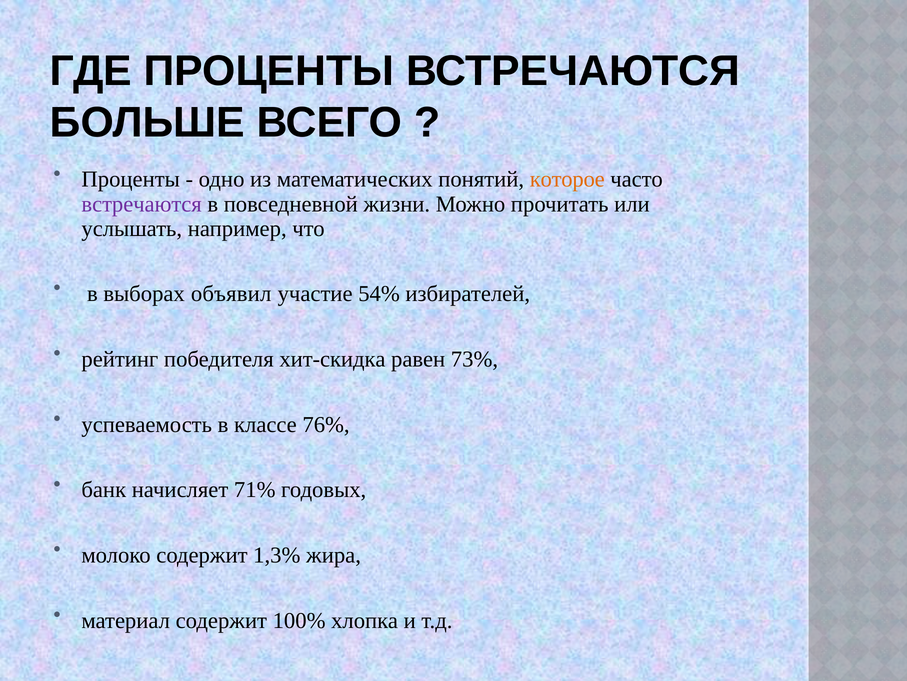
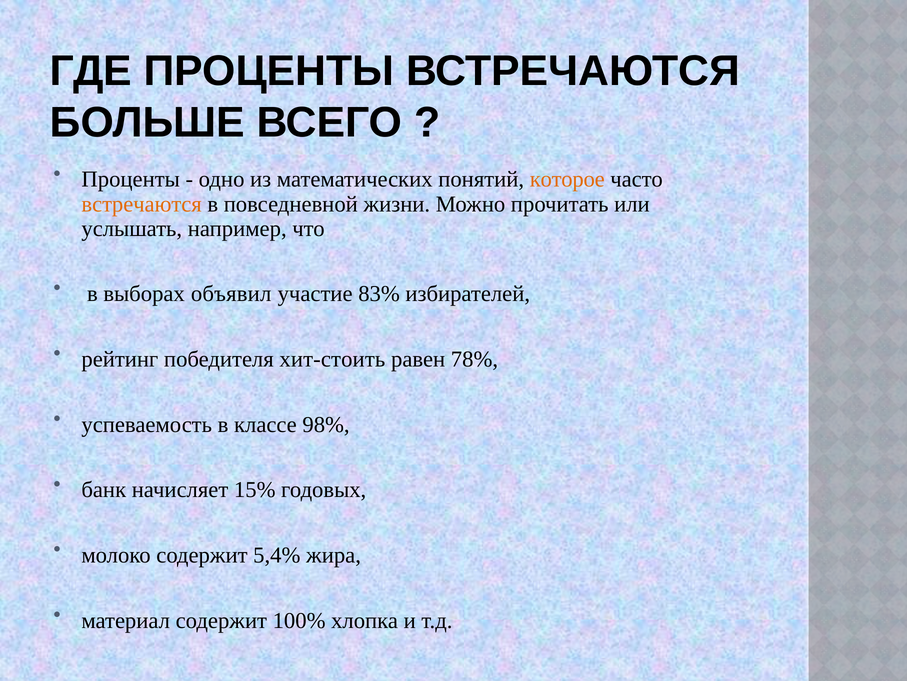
встречаются colour: purple -> orange (142, 204)
54%: 54% -> 83% (379, 294)
хит-скидка: хит-скидка -> хит-стоить (332, 359)
73%: 73% -> 78% (474, 359)
76%: 76% -> 98% (326, 424)
71%: 71% -> 15% (255, 489)
1,3%: 1,3% -> 5,4% (277, 555)
